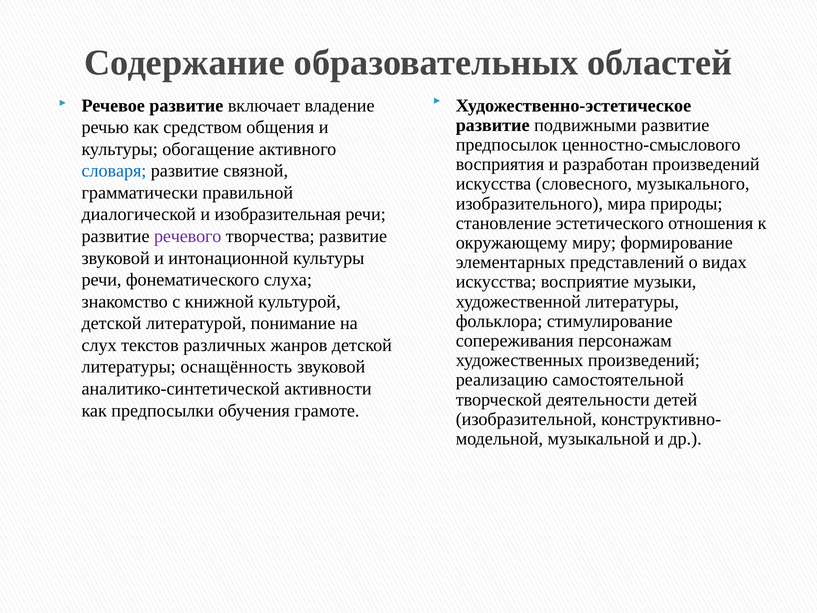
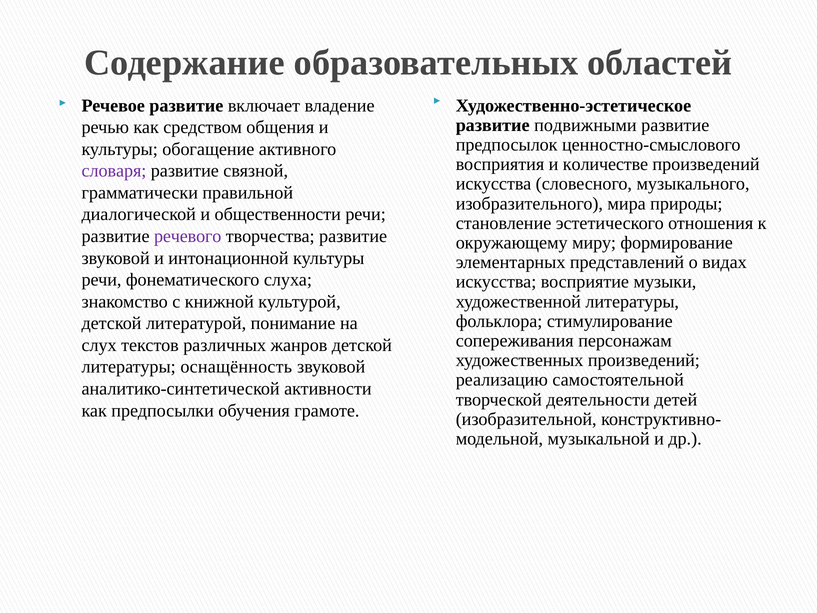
разработан: разработан -> количестве (606, 164)
словаря colour: blue -> purple (114, 171)
изобразительная: изобразительная -> общественности (278, 214)
